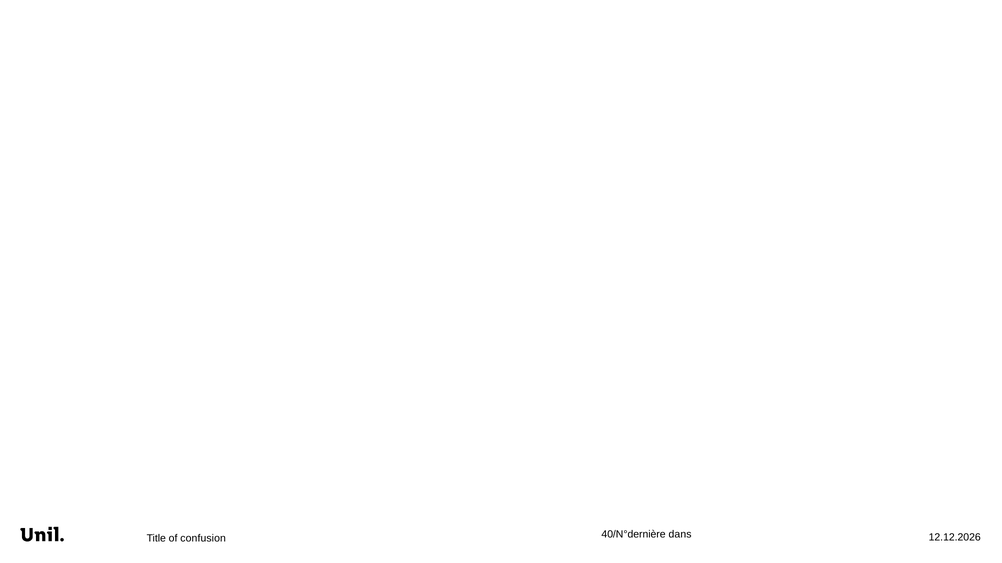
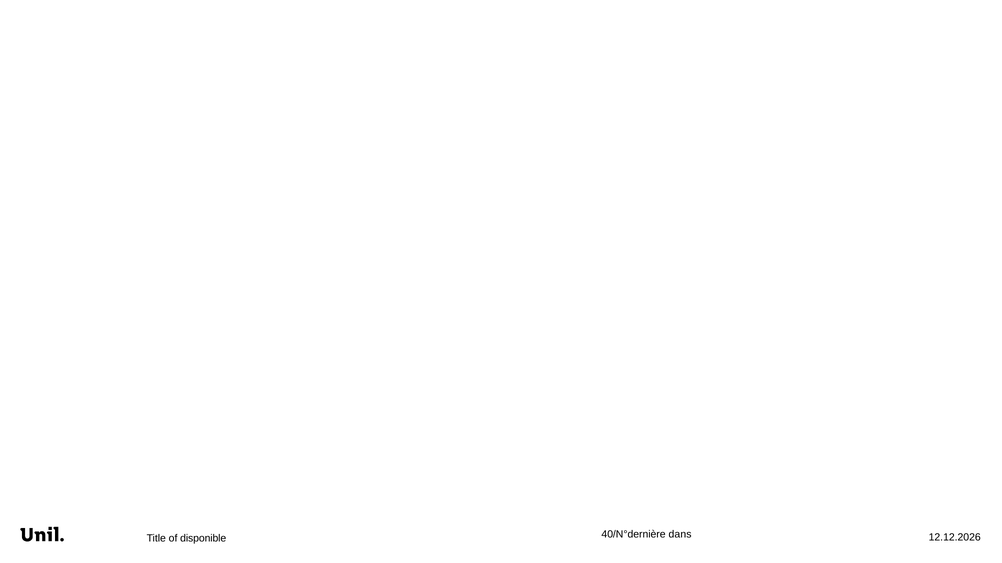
confusion: confusion -> disponible (203, 539)
